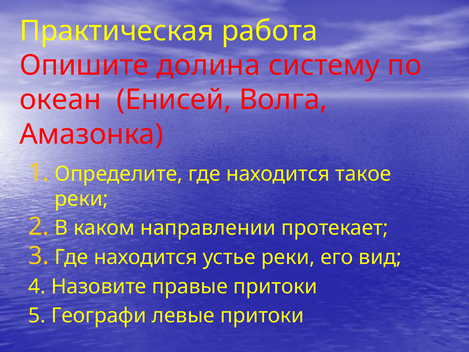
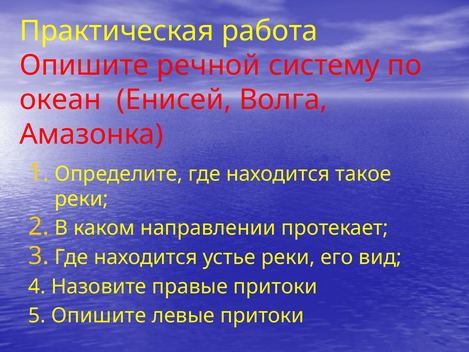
долина: долина -> речной (208, 65)
5 Географи: Географи -> Опишите (99, 316)
